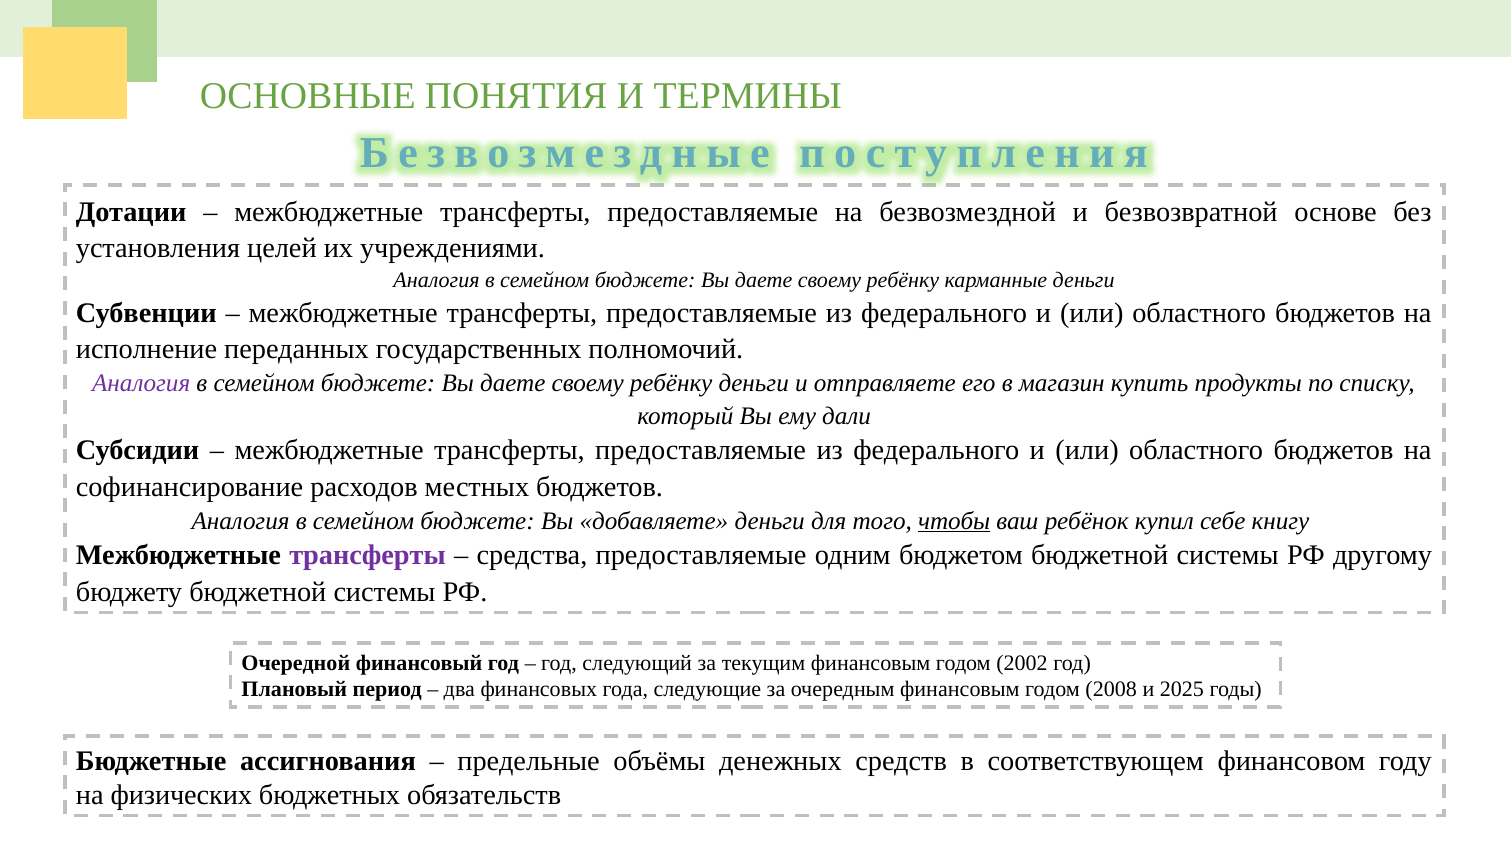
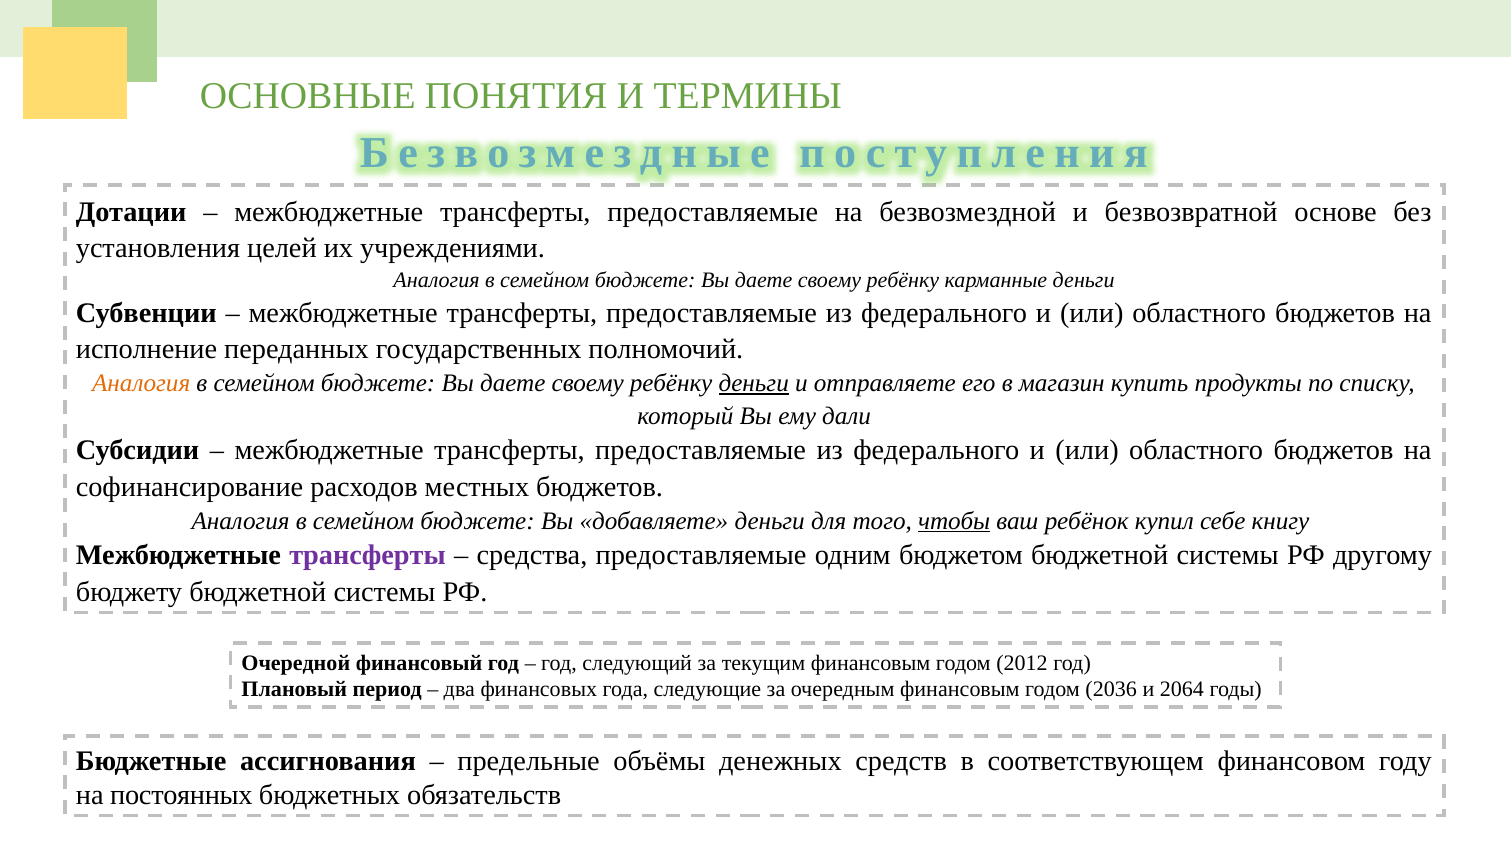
Аналогия colour: purple -> orange (141, 383)
деньги underline: none -> present (754, 383)
2002: 2002 -> 2012 (1022, 663)
2008: 2008 -> 2036 (1111, 690)
2025: 2025 -> 2064 (1182, 690)
физических: физических -> постоянных (181, 795)
